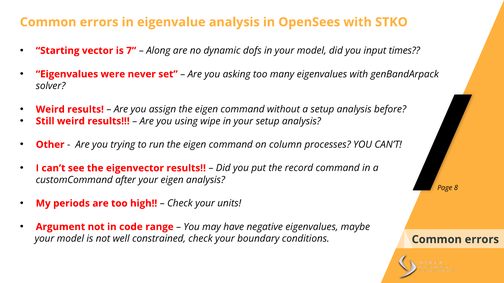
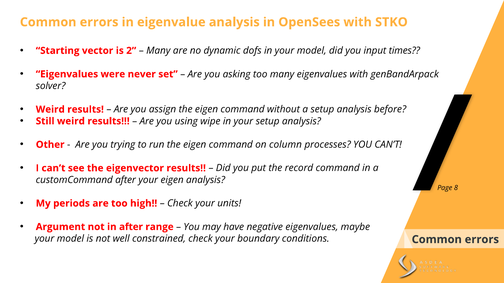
7: 7 -> 2 (131, 51)
Along: Along -> Many (158, 51)
in code: code -> after (131, 227)
